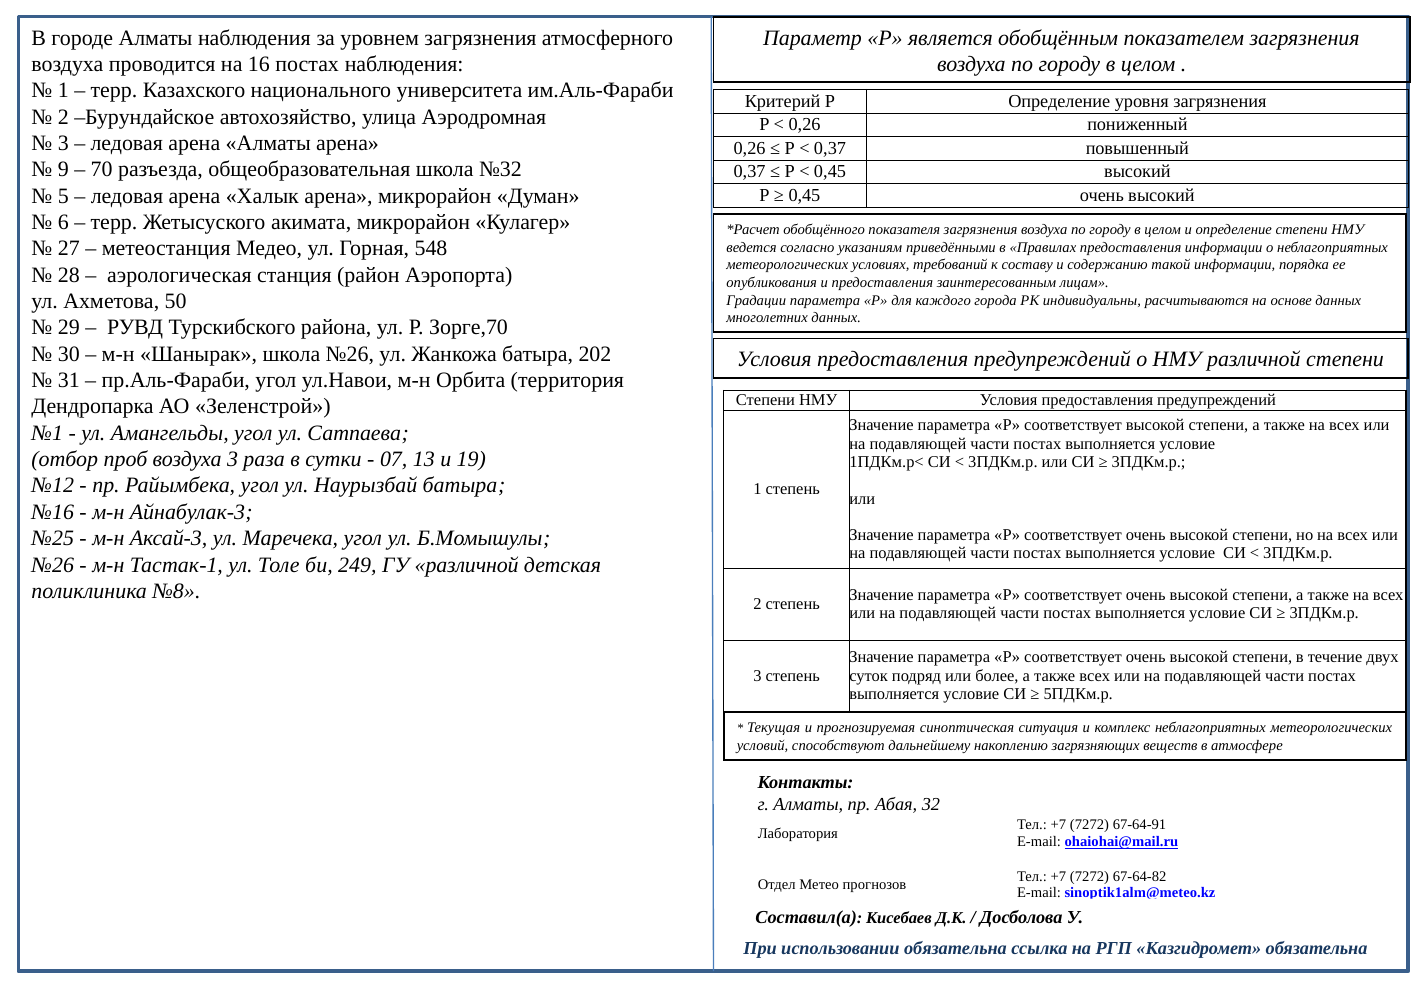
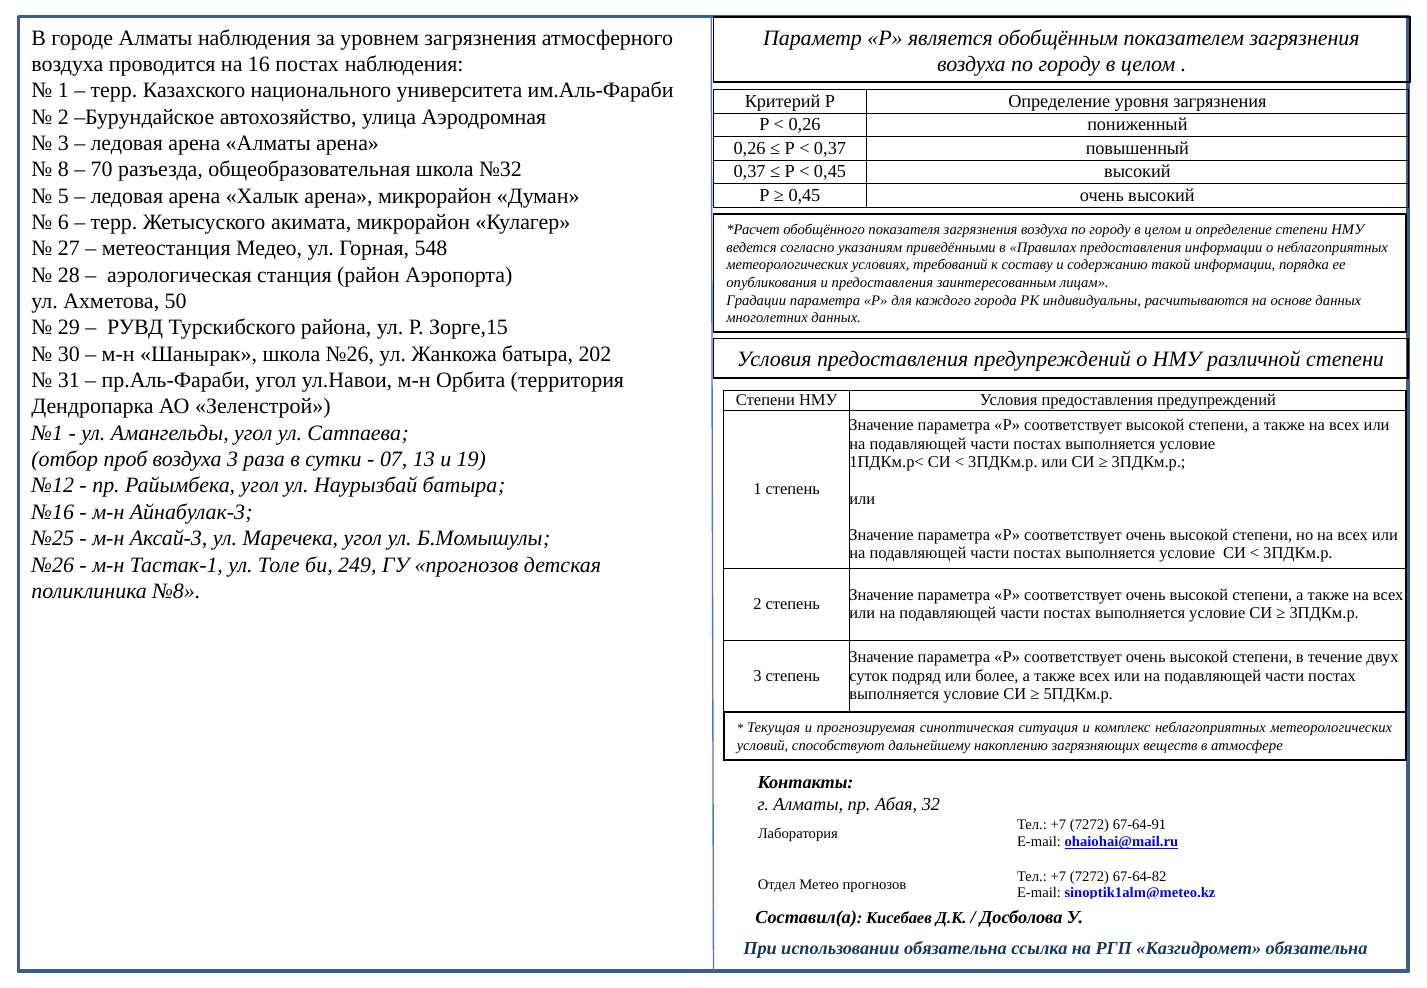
9: 9 -> 8 (63, 170)
Зорге,70: Зорге,70 -> Зорге,15 (469, 328)
ГУ различной: различной -> прогнозов (467, 565)
